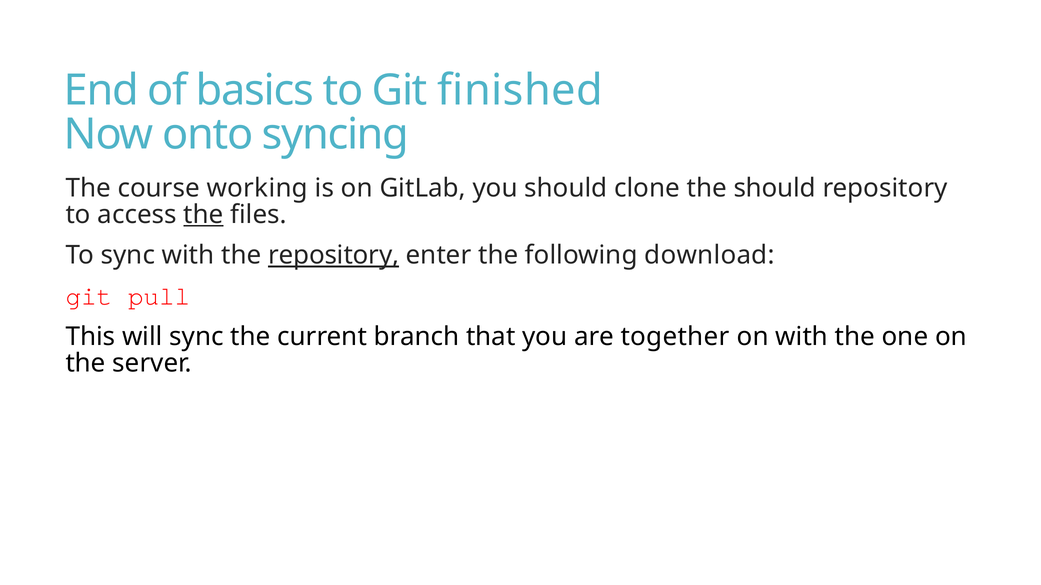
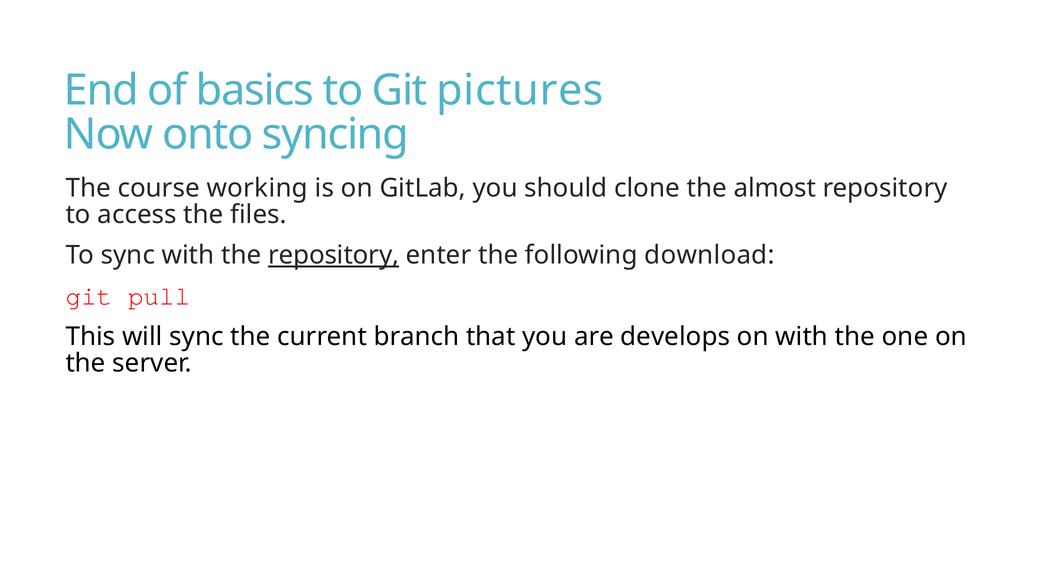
finished: finished -> pictures (520, 90)
the should: should -> almost (775, 188)
the underline: present -> none (203, 215)
together: together -> develops (675, 337)
